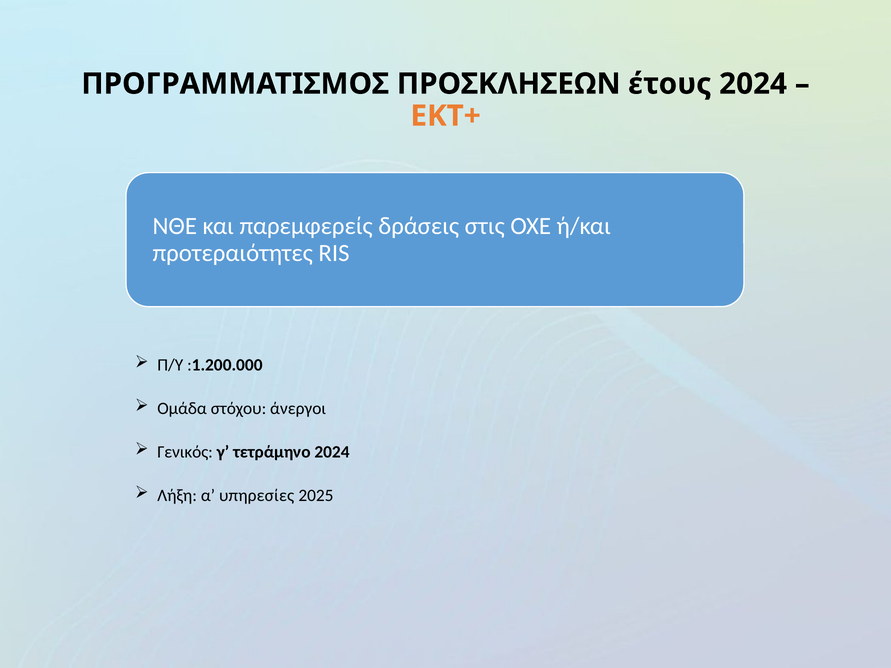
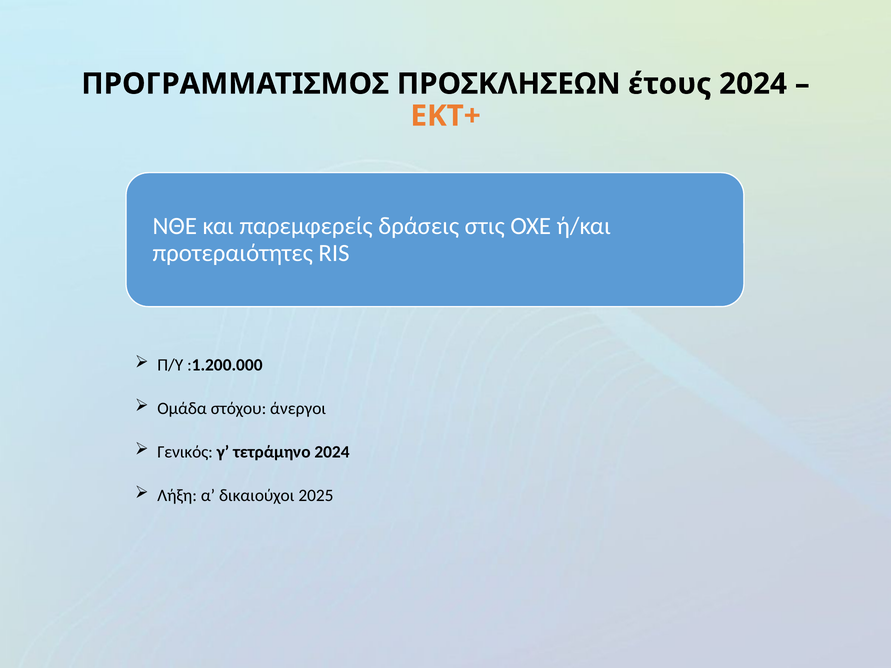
υπηρεσίες: υπηρεσίες -> δικαιούχοι (257, 496)
